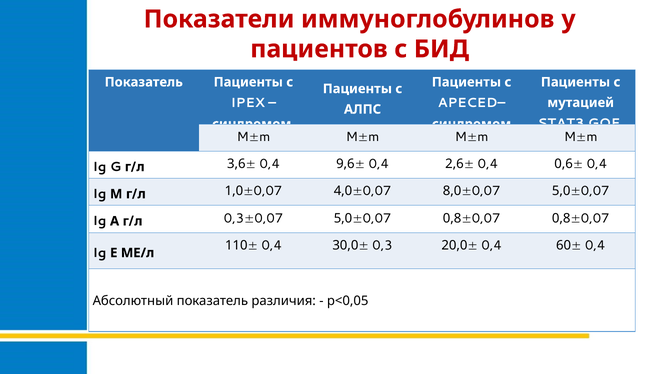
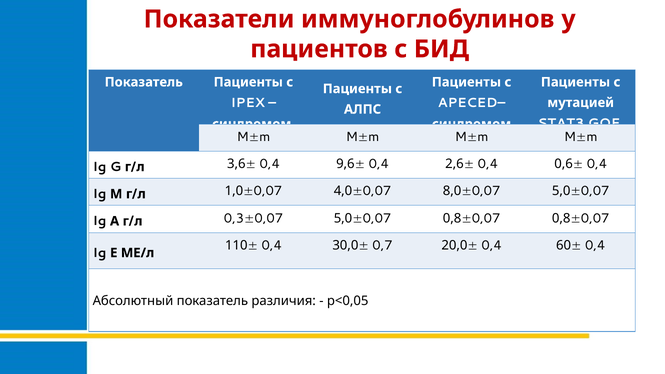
0,3: 0,3 -> 0,7 (383, 245)
